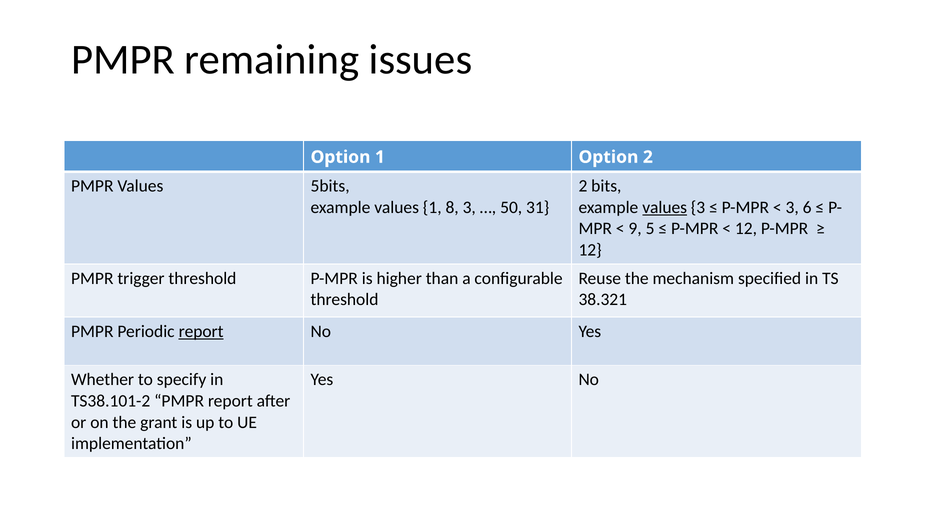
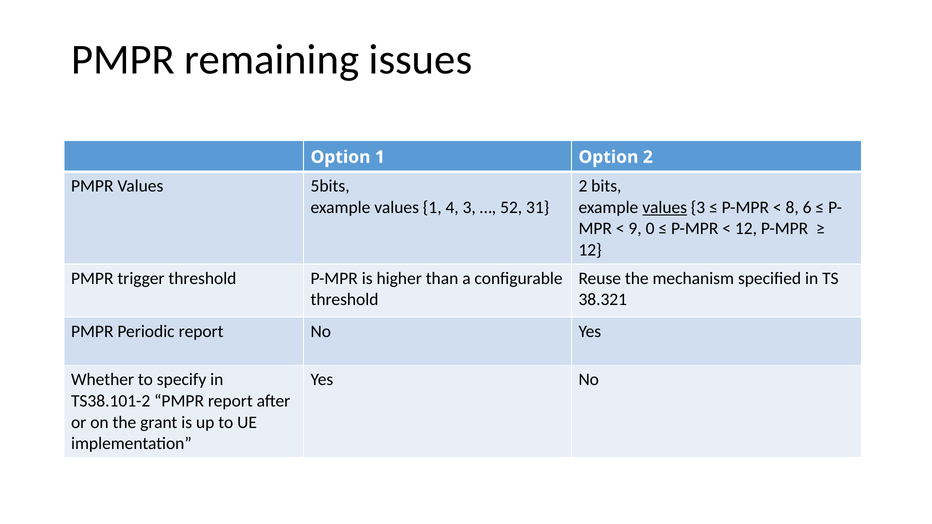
8: 8 -> 4 (452, 207)
50: 50 -> 52 (511, 207)
3: 3 -> 8 (792, 207)
5: 5 -> 0 (650, 229)
report underline: present -> none (201, 332)
